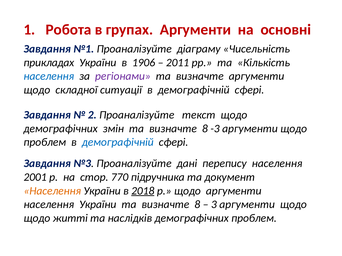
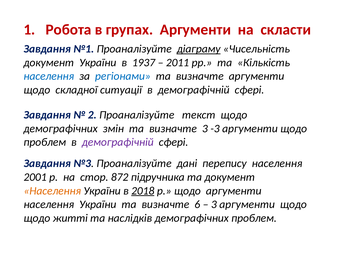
основні: основні -> скласти (286, 30)
діаграму underline: none -> present (199, 49)
прикладах: прикладах -> документ (49, 63)
1906: 1906 -> 1937 (144, 63)
регіонами colour: purple -> blue (123, 76)
змін та визначте 8: 8 -> 3 (205, 129)
демографічній colour: blue -> purple (118, 142)
770: 770 -> 872 (120, 177)
України та визначте 8: 8 -> 6 (197, 205)
